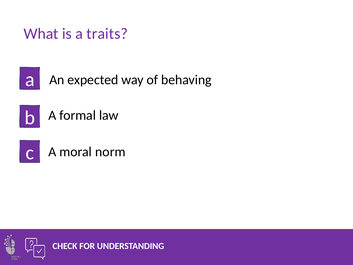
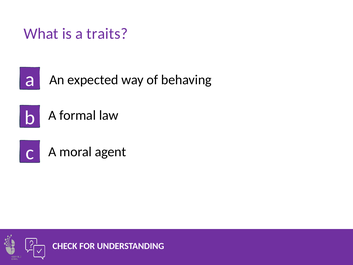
norm: norm -> agent (110, 152)
